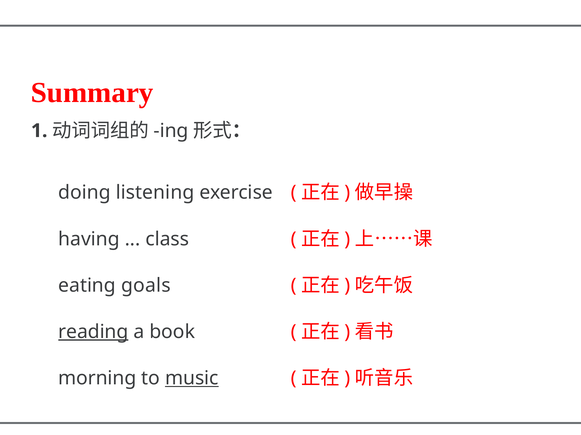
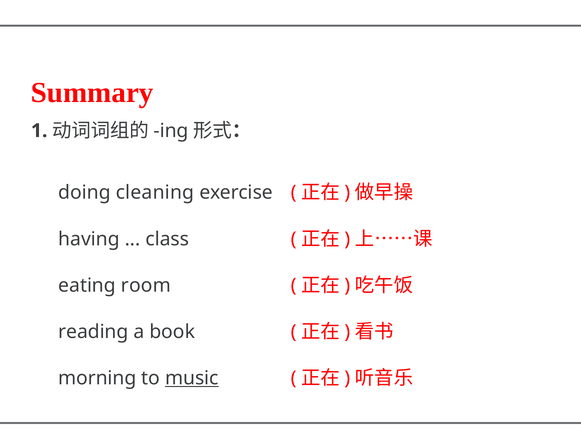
listening: listening -> cleaning (155, 193)
goals: goals -> room (146, 286)
reading underline: present -> none (93, 332)
